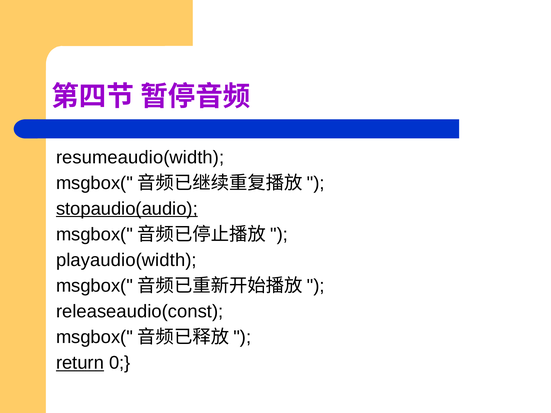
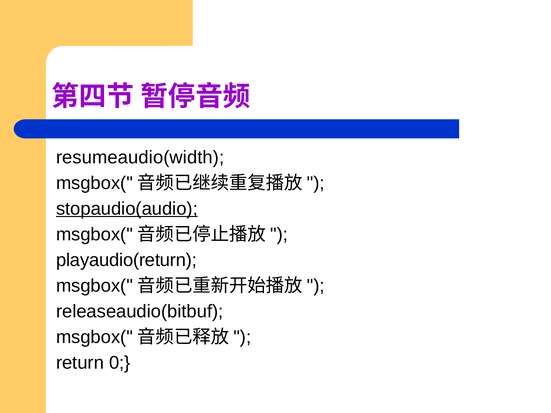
playaudio(width: playaudio(width -> playaudio(return (127, 260)
releaseaudio(const: releaseaudio(const -> releaseaudio(bitbuf (140, 312)
return underline: present -> none (80, 363)
